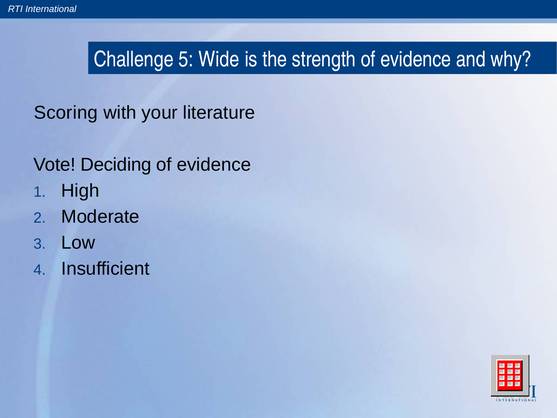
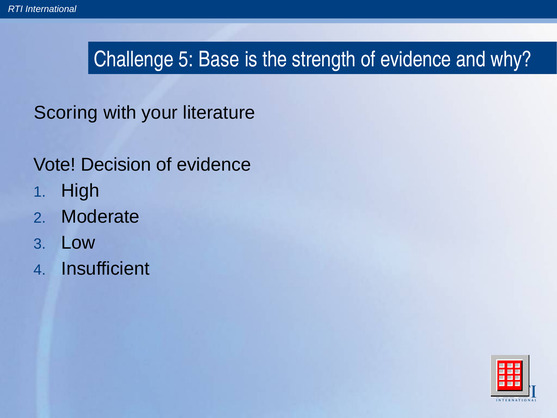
Wide: Wide -> Base (219, 59)
Deciding: Deciding -> Decision (116, 165)
